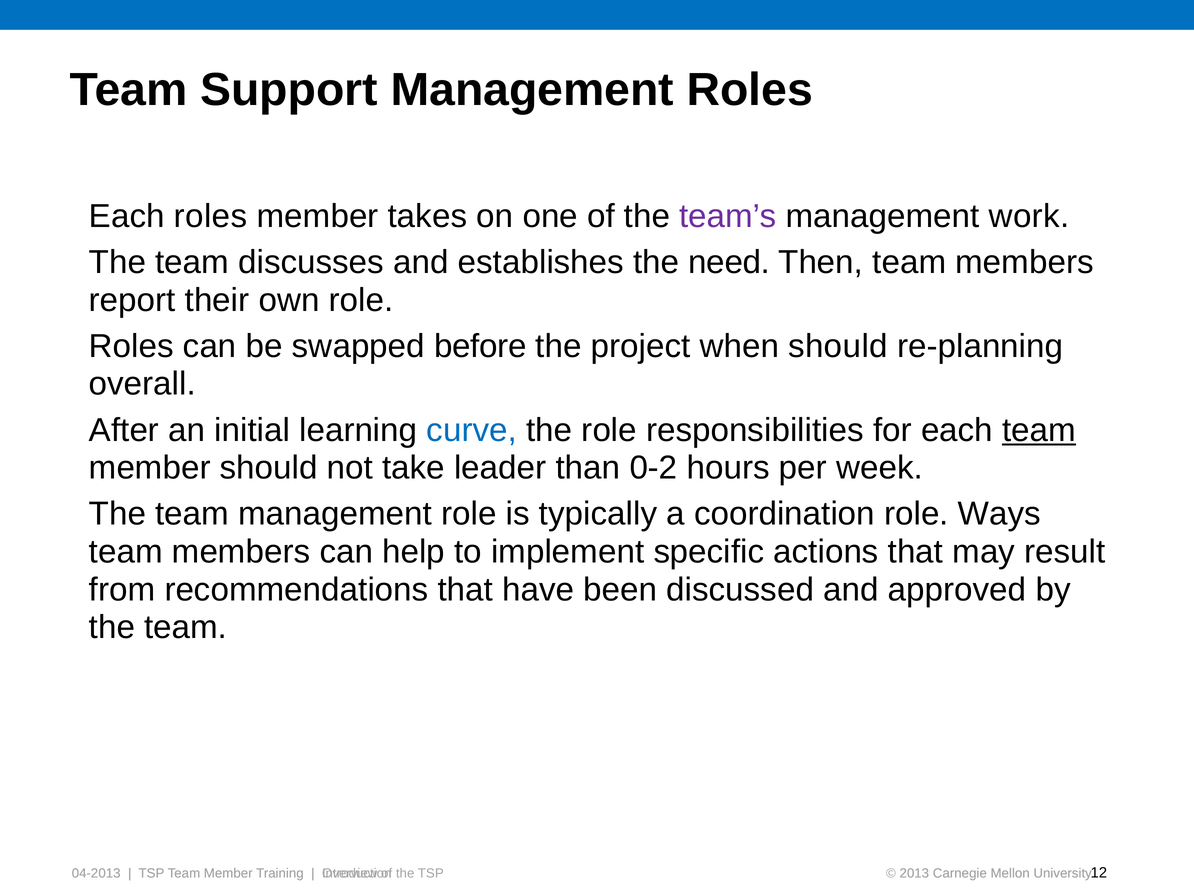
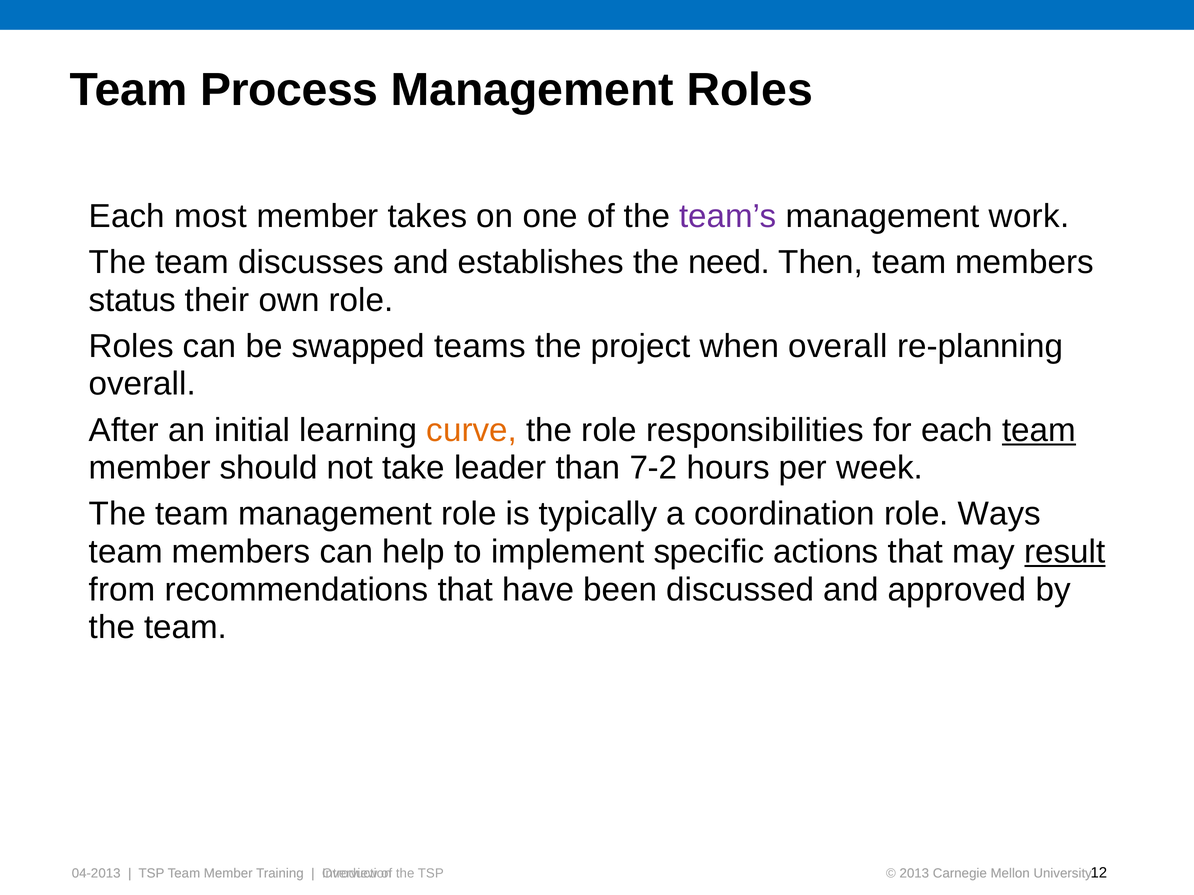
Support: Support -> Process (289, 90)
Each roles: roles -> most (211, 216)
report: report -> status (132, 300)
before: before -> teams (480, 346)
when should: should -> overall (838, 346)
curve colour: blue -> orange (472, 430)
0-2: 0-2 -> 7-2 (653, 468)
result underline: none -> present (1065, 552)
